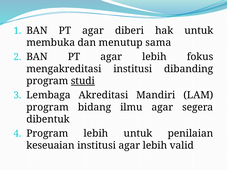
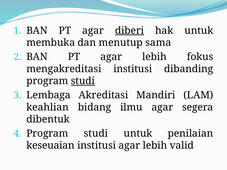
diberi underline: none -> present (130, 31)
program: program -> keahlian (48, 107)
lebih: lebih -> studi (96, 134)
